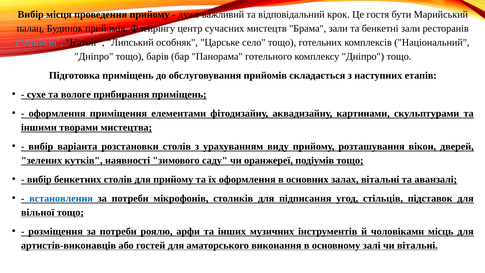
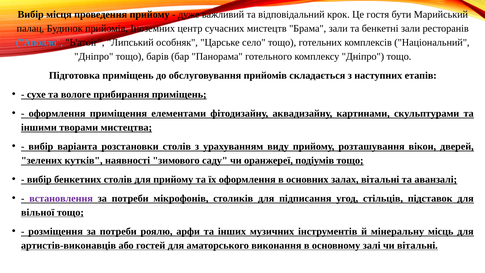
Флейрінгу: Флейрінгу -> Іноземних (153, 29)
встановлення colour: blue -> purple (61, 198)
чоловіками: чоловіками -> мінеральну (398, 231)
